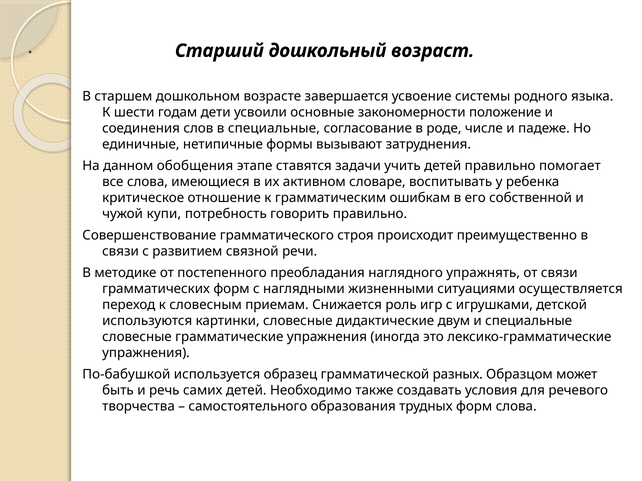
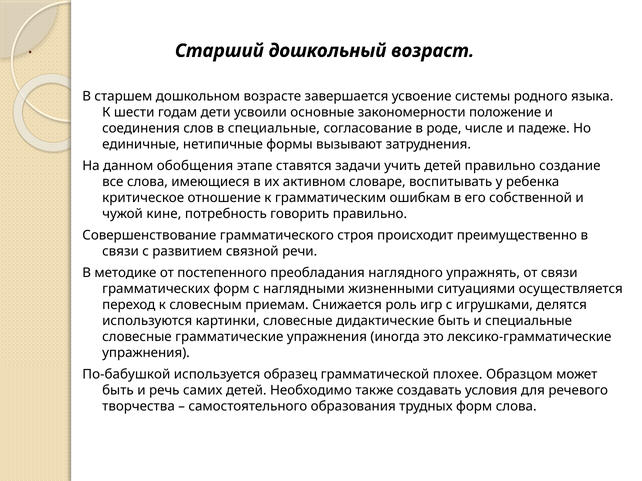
помогает: помогает -> создание (570, 166)
купи: купи -> кине (164, 214)
детской: детской -> делятся (562, 305)
дидактические двум: двум -> быть (454, 321)
разных: разных -> плохее (458, 375)
